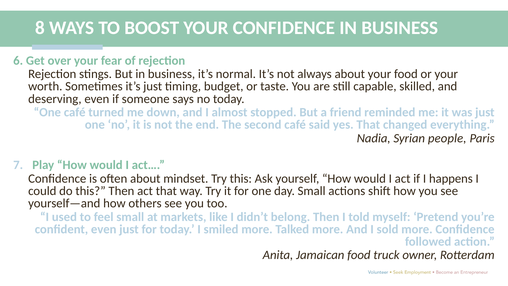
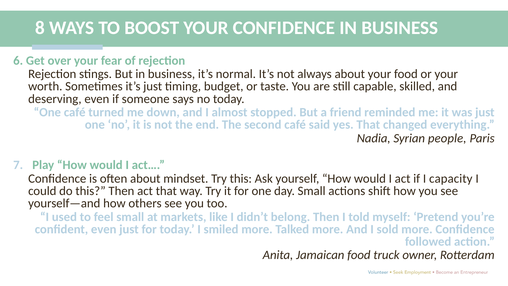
happens: happens -> capacity (451, 178)
